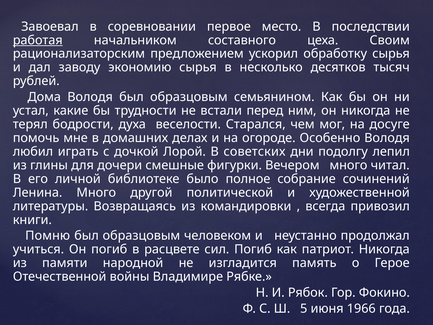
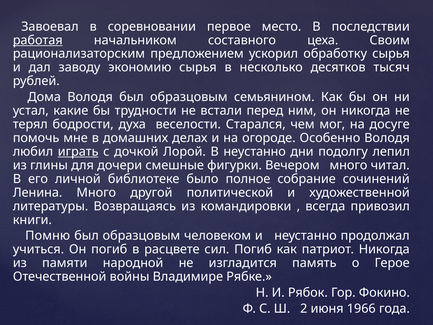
играть underline: none -> present (78, 152)
В советских: советских -> неустанно (255, 152)
5: 5 -> 2 (304, 308)
